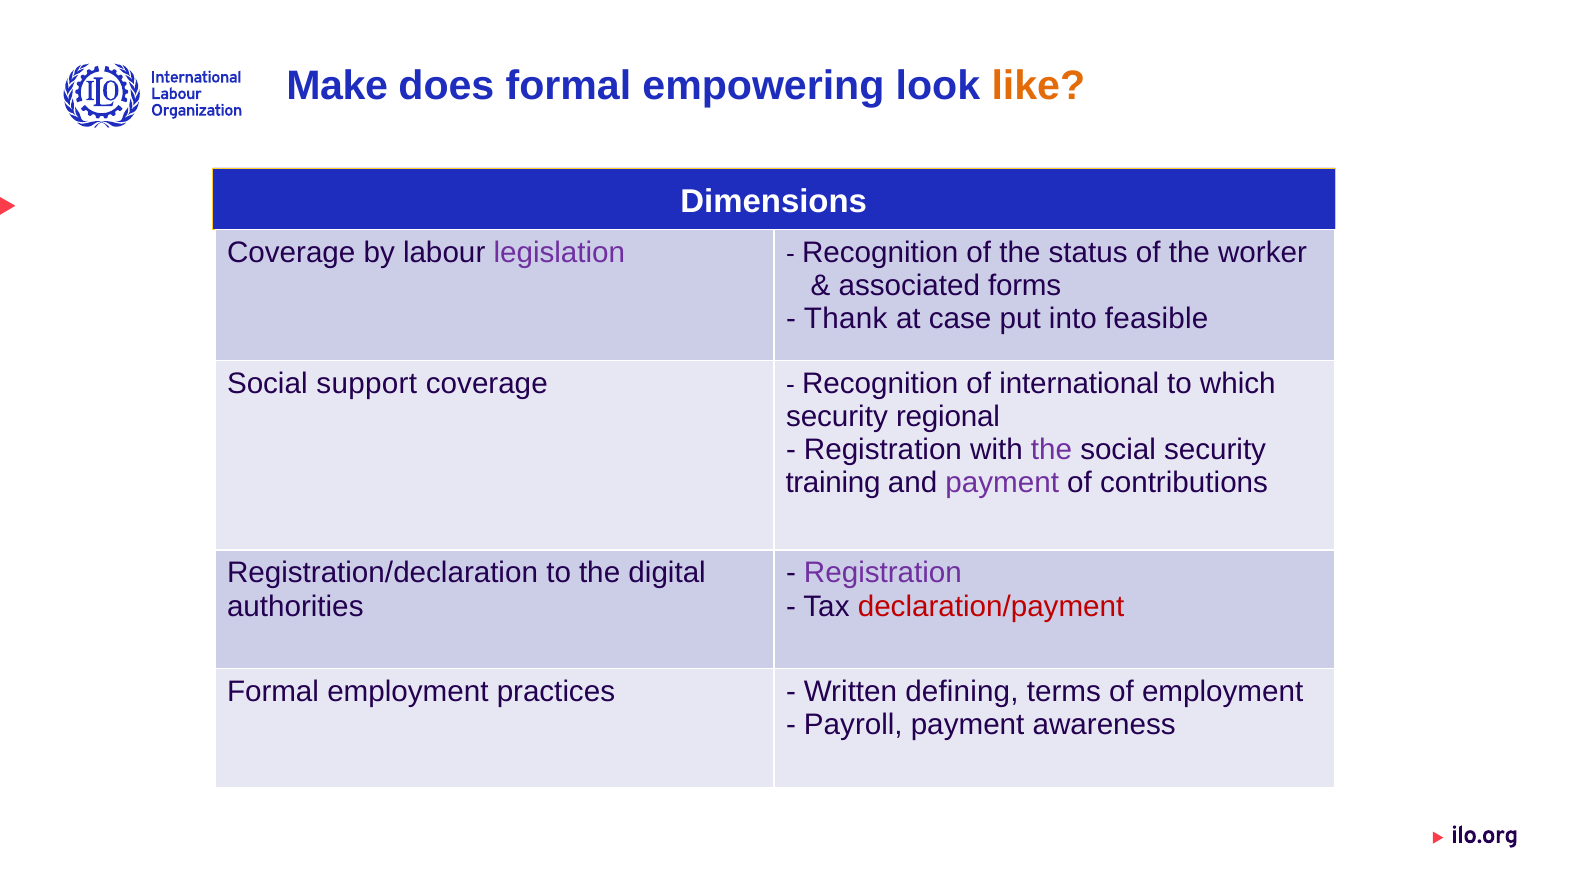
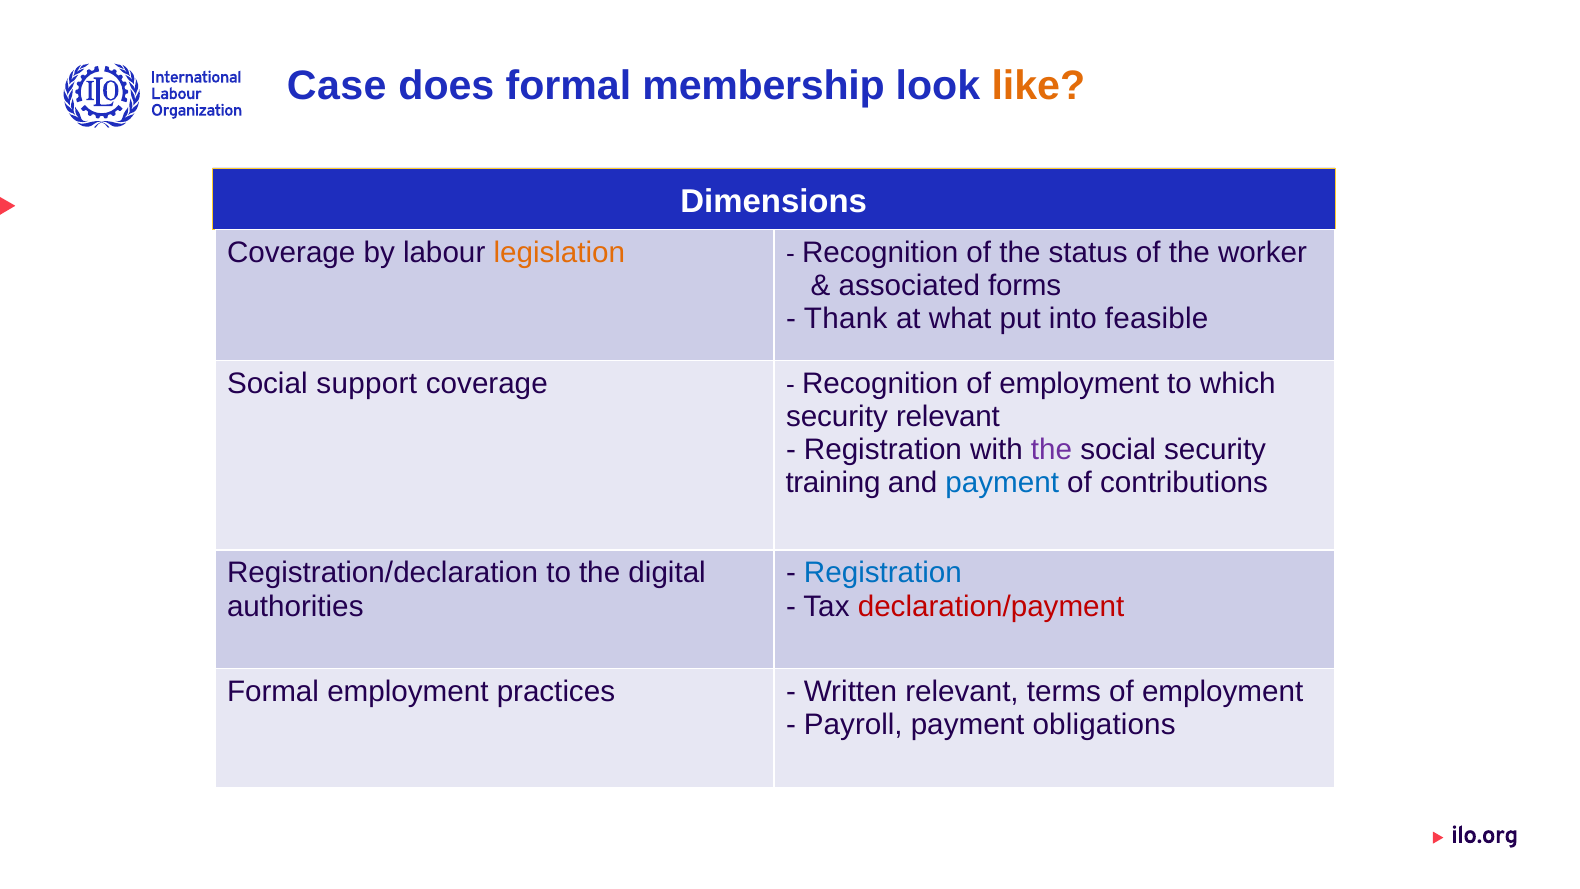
Make: Make -> Case (337, 86)
empowering: empowering -> membership (764, 86)
legislation colour: purple -> orange (559, 253)
case: case -> what (960, 319)
Recognition of international: international -> employment (1079, 383)
security regional: regional -> relevant (948, 417)
payment colour: purple -> blue (1002, 483)
Registration colour: purple -> blue (883, 573)
Written defining: defining -> relevant (962, 692)
awareness: awareness -> obligations (1104, 725)
